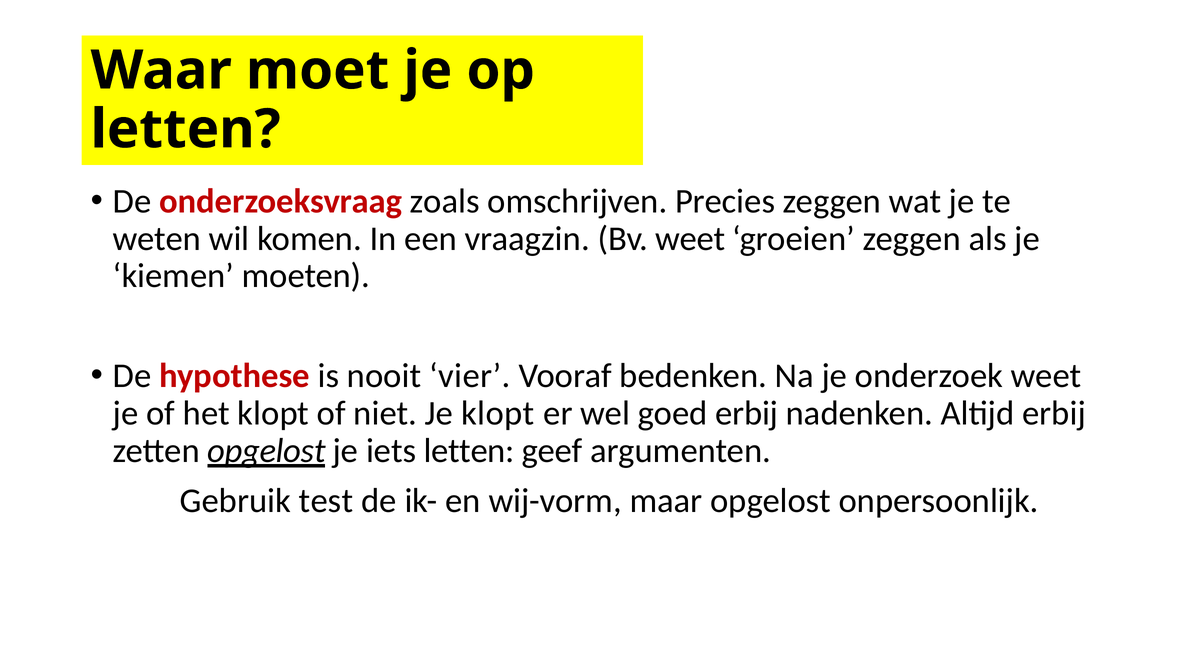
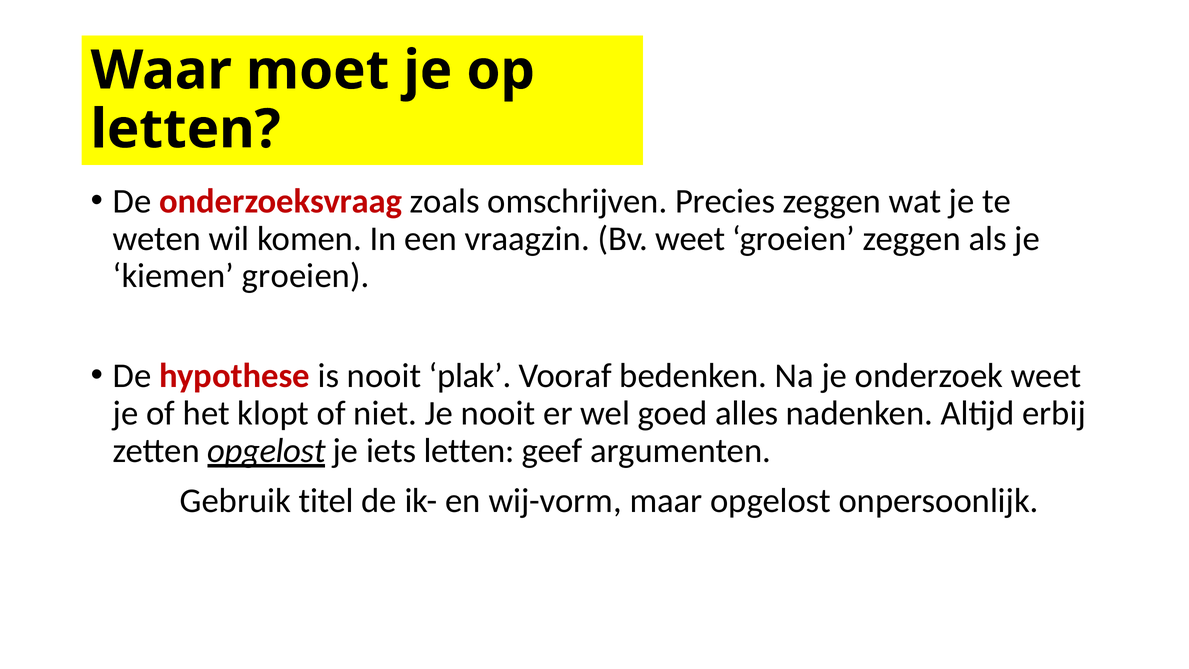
kiemen moeten: moeten -> groeien (306, 276)
vier: vier -> plak (470, 376)
Je klopt: klopt -> nooit (498, 413)
goed erbij: erbij -> alles (747, 413)
test: test -> titel (326, 500)
